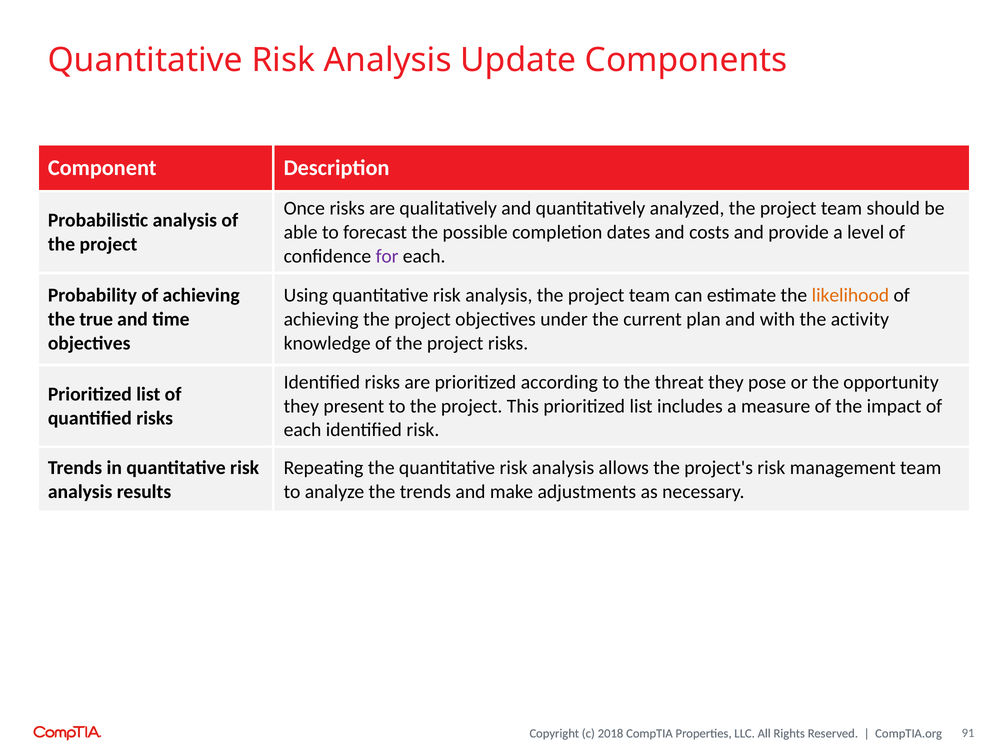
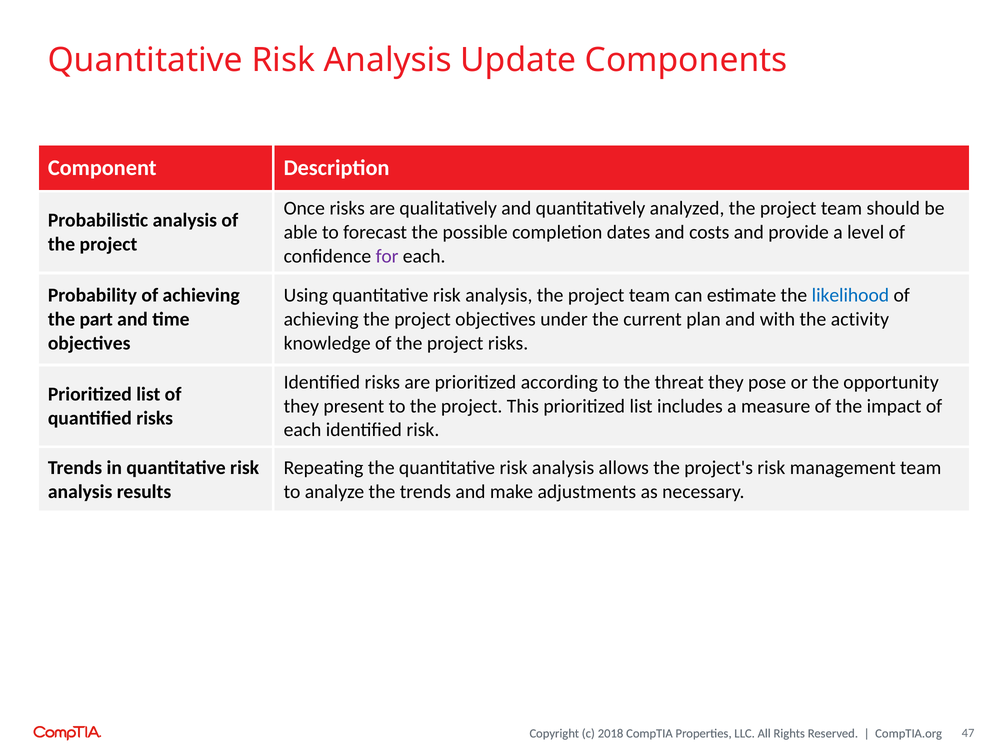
likelihood colour: orange -> blue (850, 295)
true: true -> part (96, 319)
91: 91 -> 47 (968, 733)
